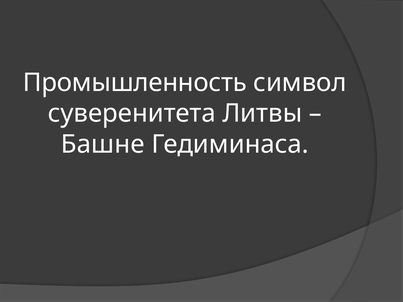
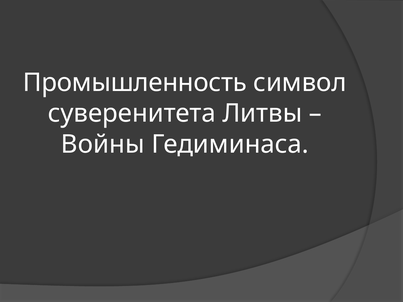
Башне: Башне -> Войны (103, 144)
